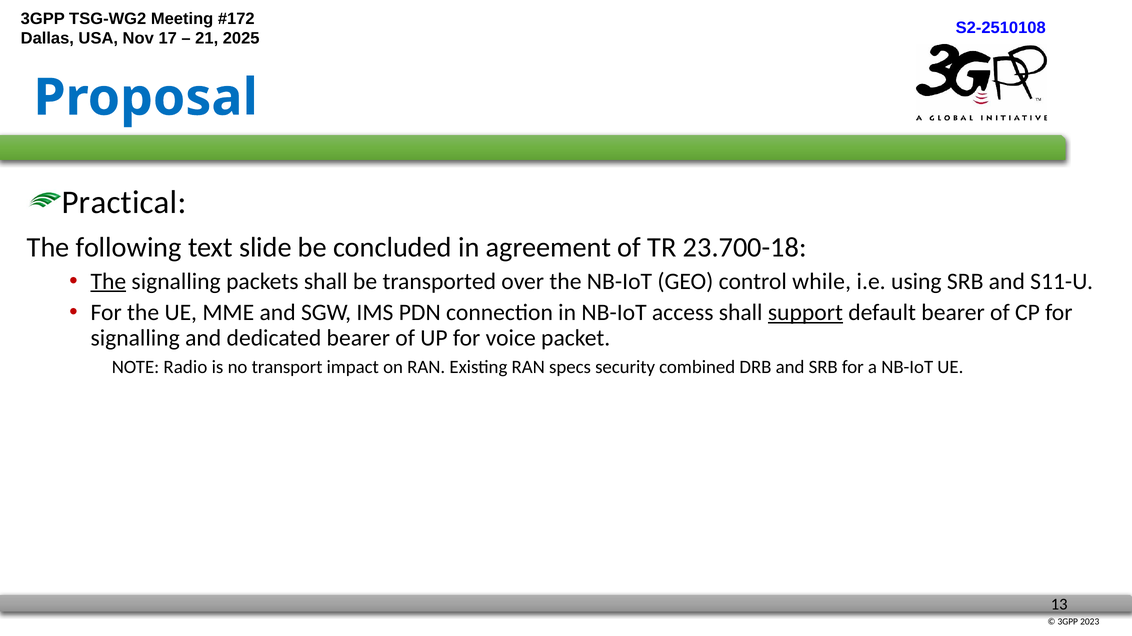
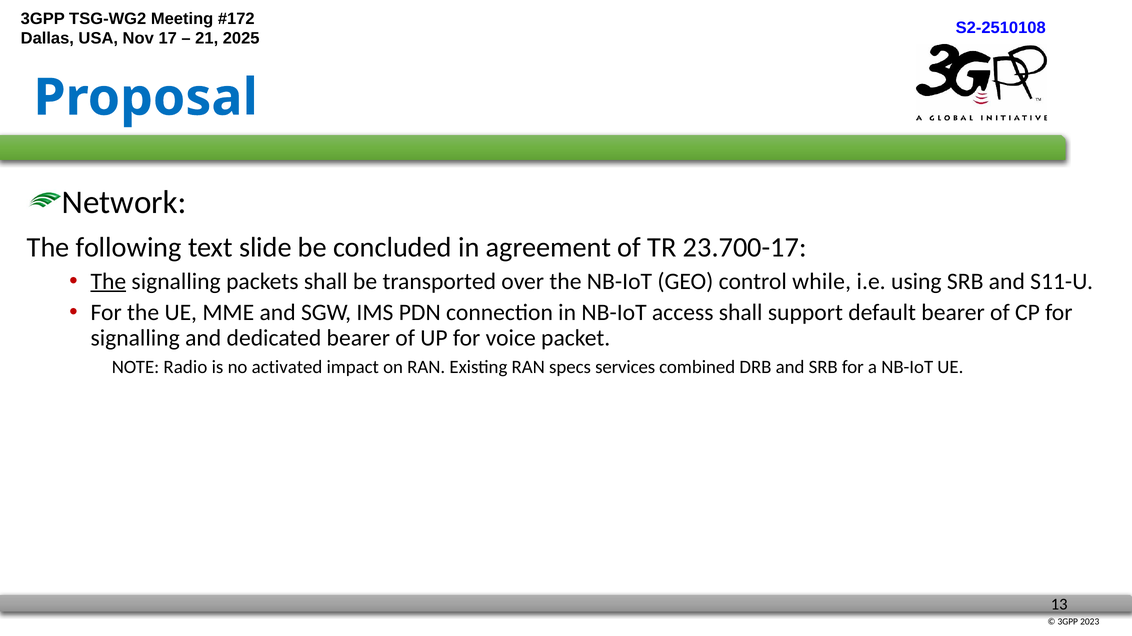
Practical: Practical -> Network (124, 203)
23.700-18: 23.700-18 -> 23.700-17 (745, 248)
support underline: present -> none (805, 313)
transport: transport -> activated (287, 367)
security: security -> services (625, 367)
